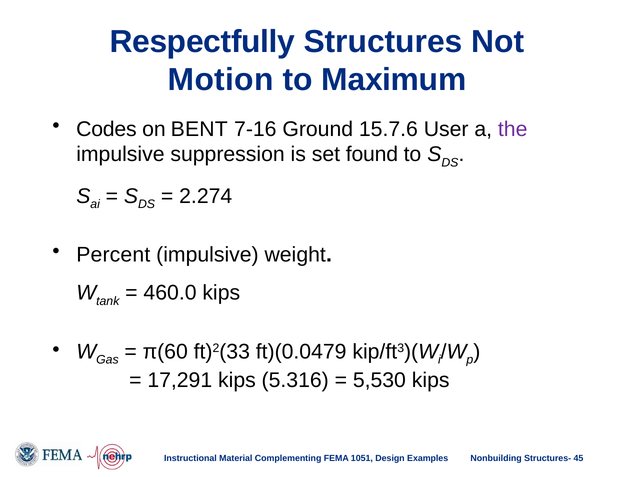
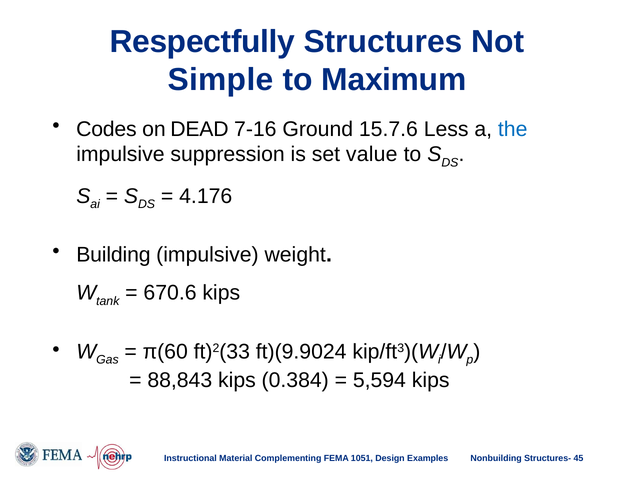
Motion: Motion -> Simple (221, 80)
BENT: BENT -> DEAD (199, 129)
User: User -> Less (446, 129)
the colour: purple -> blue (513, 129)
found: found -> value (372, 154)
2.274: 2.274 -> 4.176 (206, 196)
Percent: Percent -> Building (113, 255)
460.0: 460.0 -> 670.6 (170, 293)
ft)(0.0479: ft)(0.0479 -> ft)(9.9024 (301, 352)
17,291: 17,291 -> 88,843 (180, 380)
5.316: 5.316 -> 0.384 (295, 380)
5,530: 5,530 -> 5,594 (379, 380)
